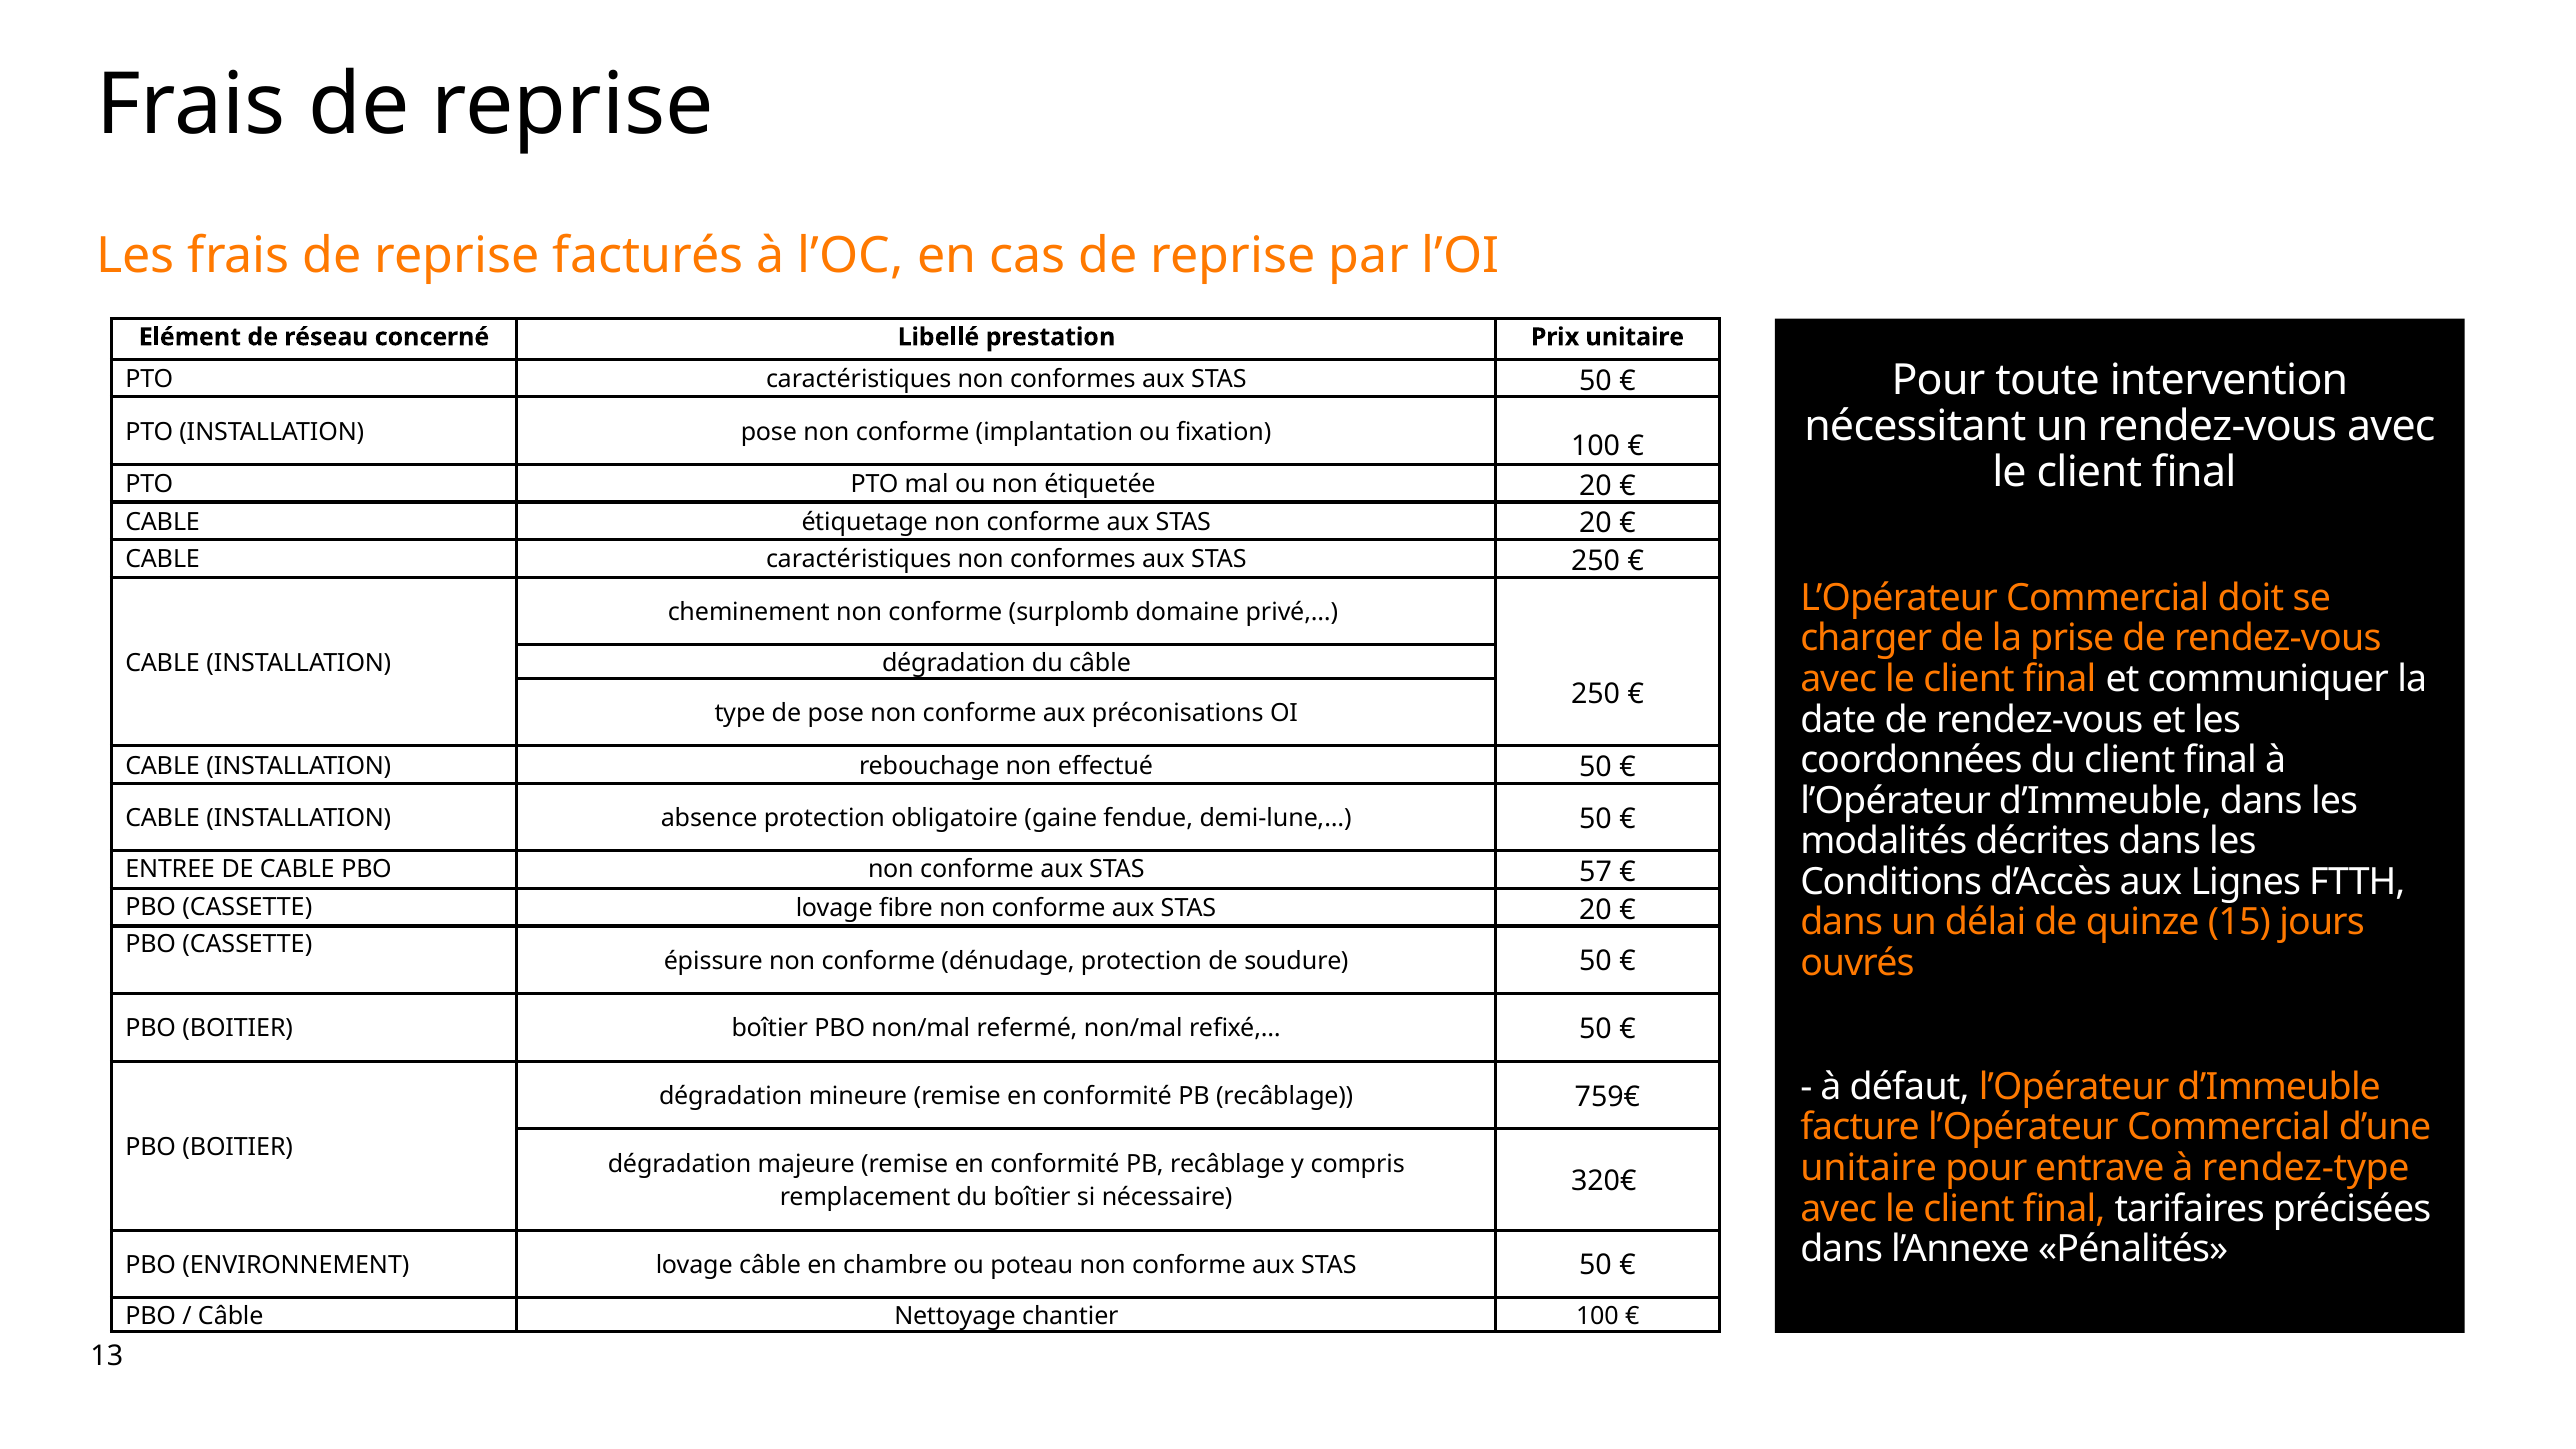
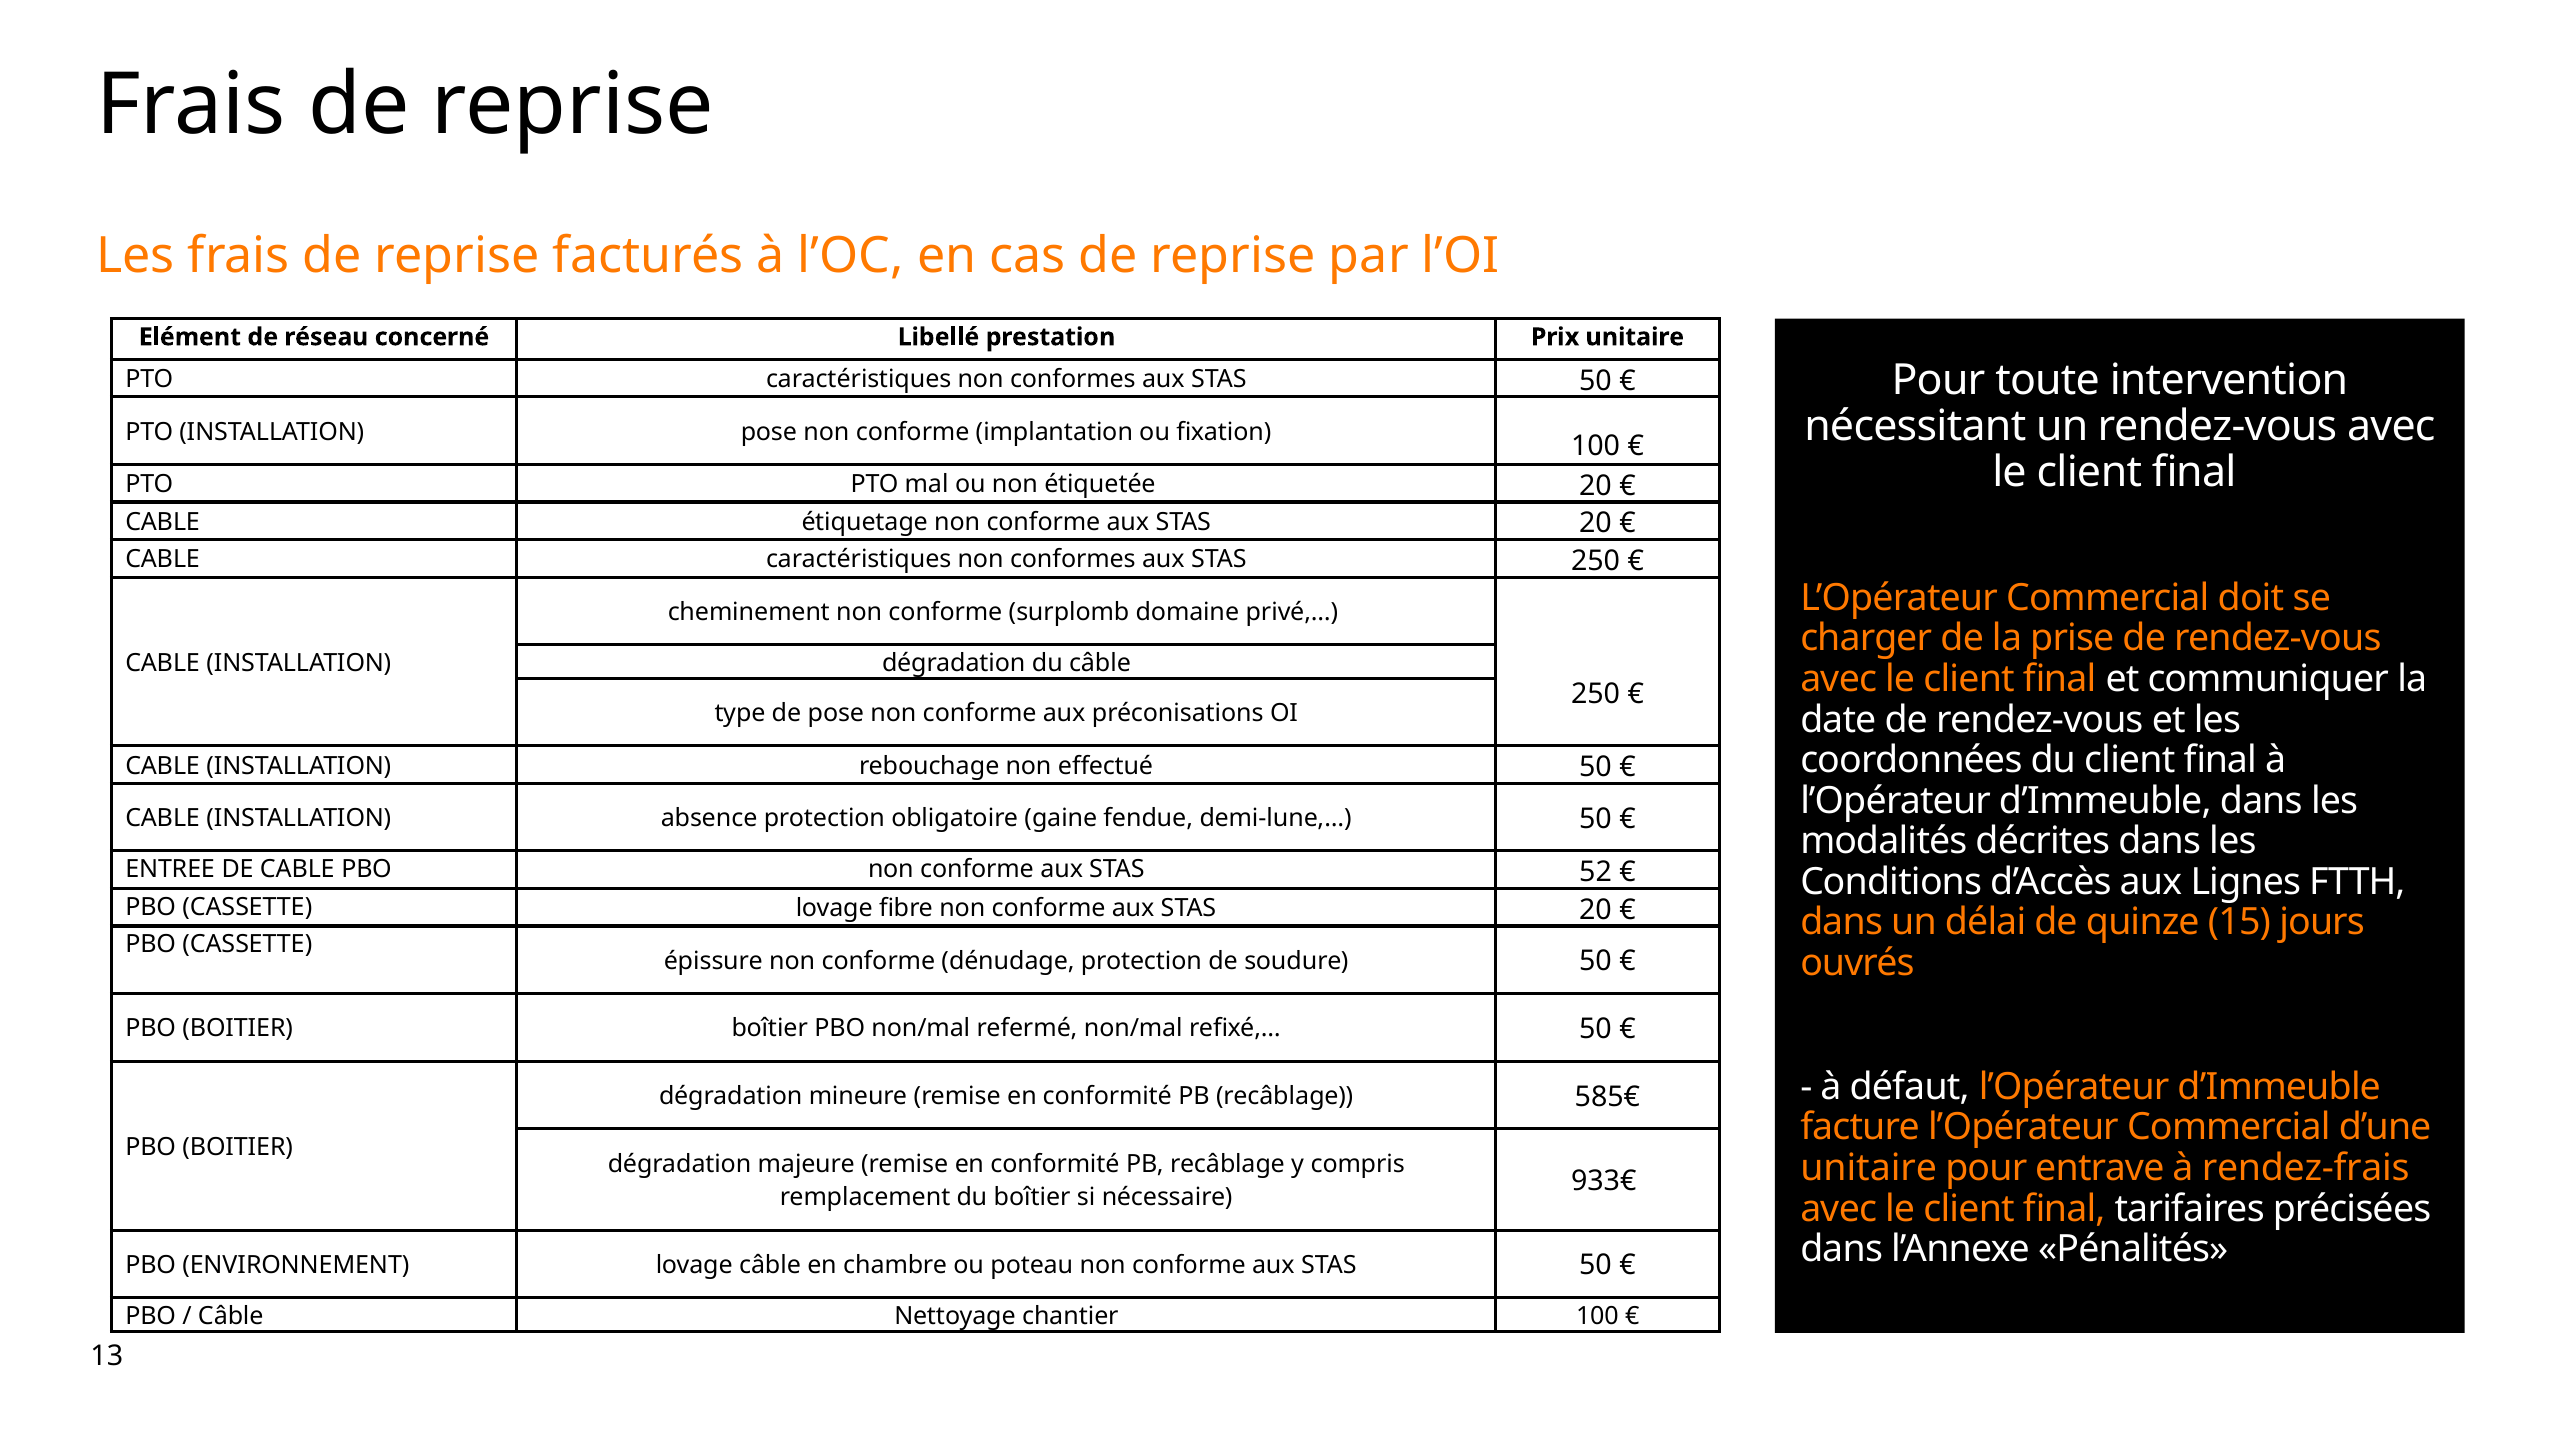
57: 57 -> 52 (1596, 872)
759€: 759€ -> 585€ (1607, 1097)
rendez-type: rendez-type -> rendez-frais (2306, 1168)
320€: 320€ -> 933€ (1604, 1181)
